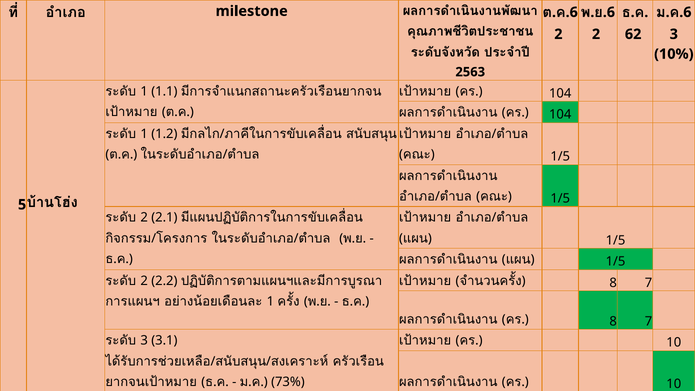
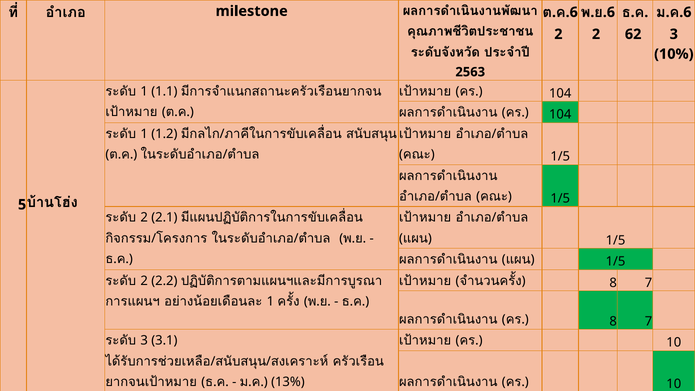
73%: 73% -> 13% (288, 382)
